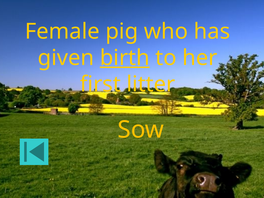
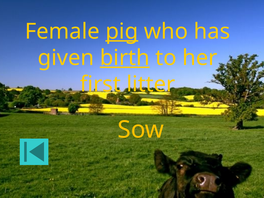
pig underline: none -> present (122, 31)
